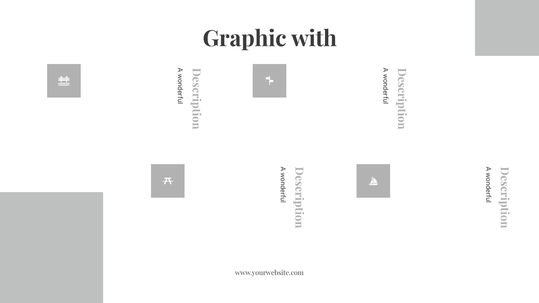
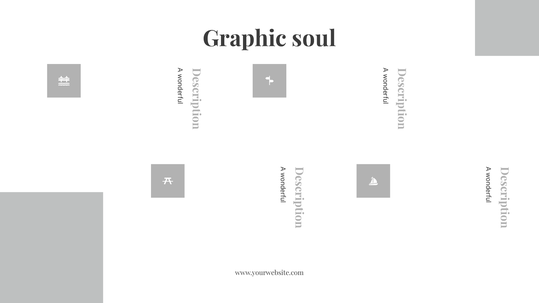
with: with -> soul (314, 39)
